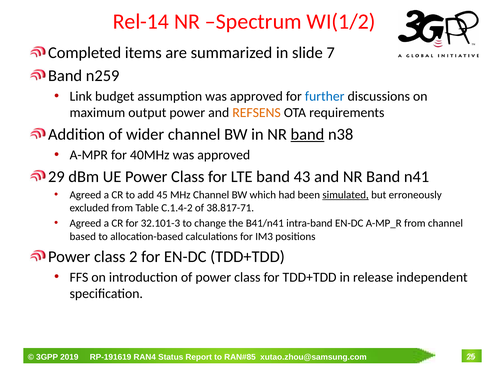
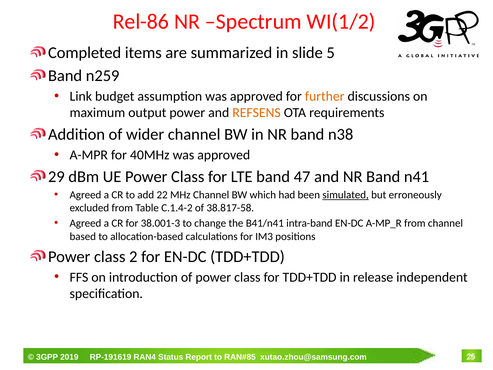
Rel-14: Rel-14 -> Rel-86 (141, 21)
7: 7 -> 5 (331, 53)
further colour: blue -> orange (325, 96)
band underline: present -> none (307, 134)
43: 43 -> 47 (302, 176)
45: 45 -> 22 (162, 195)
38.817-71: 38.817-71 -> 38.817-58 (230, 208)
32.101-3: 32.101-3 -> 38.001-3 (160, 223)
